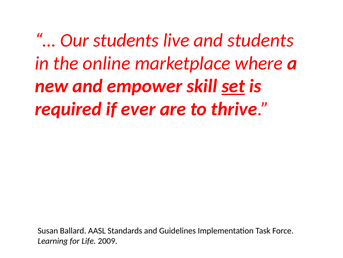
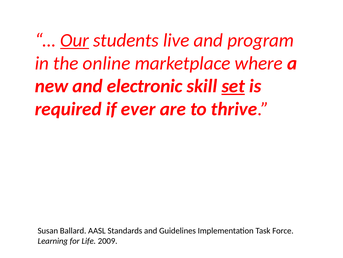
Our underline: none -> present (75, 40)
and students: students -> program (261, 40)
empower: empower -> electronic (145, 86)
